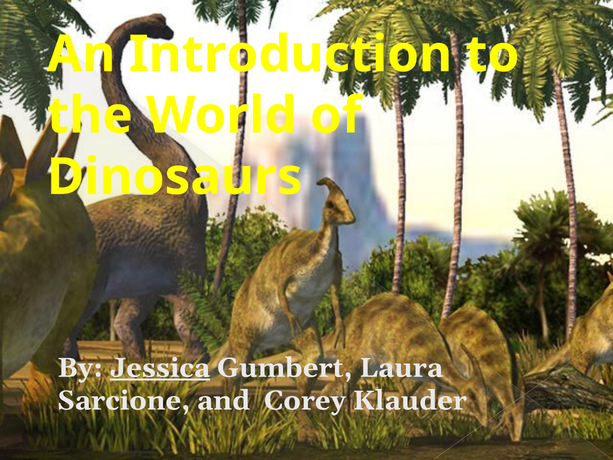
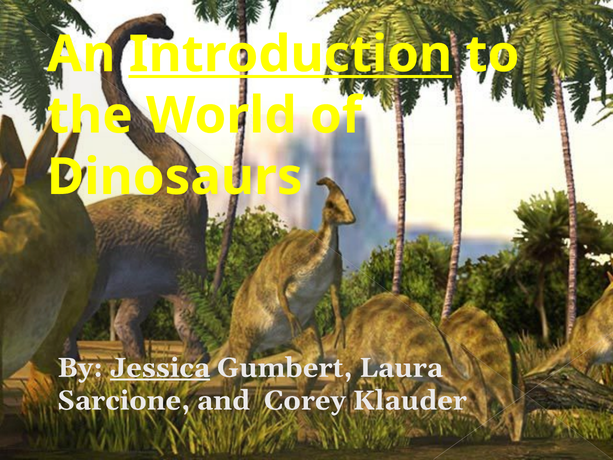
Introduction underline: none -> present (290, 54)
